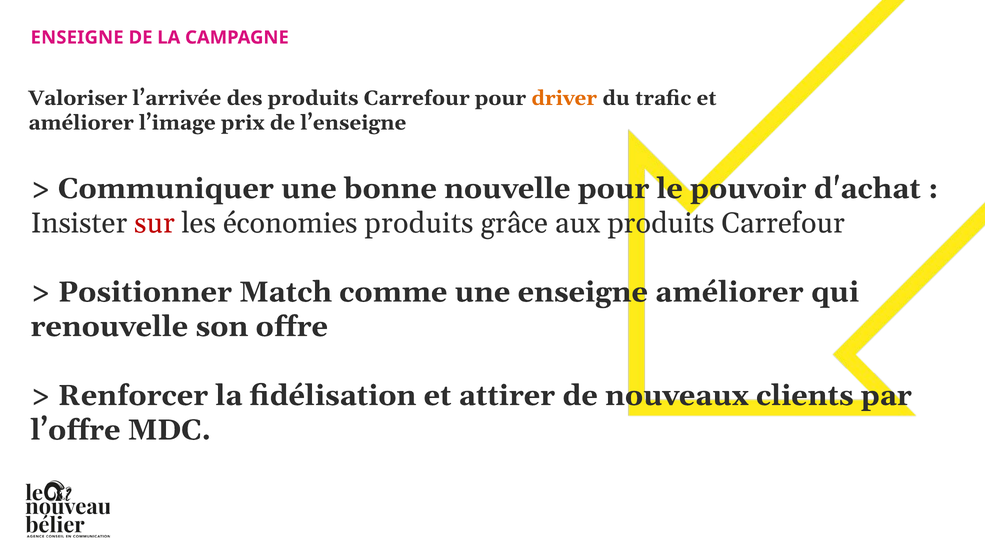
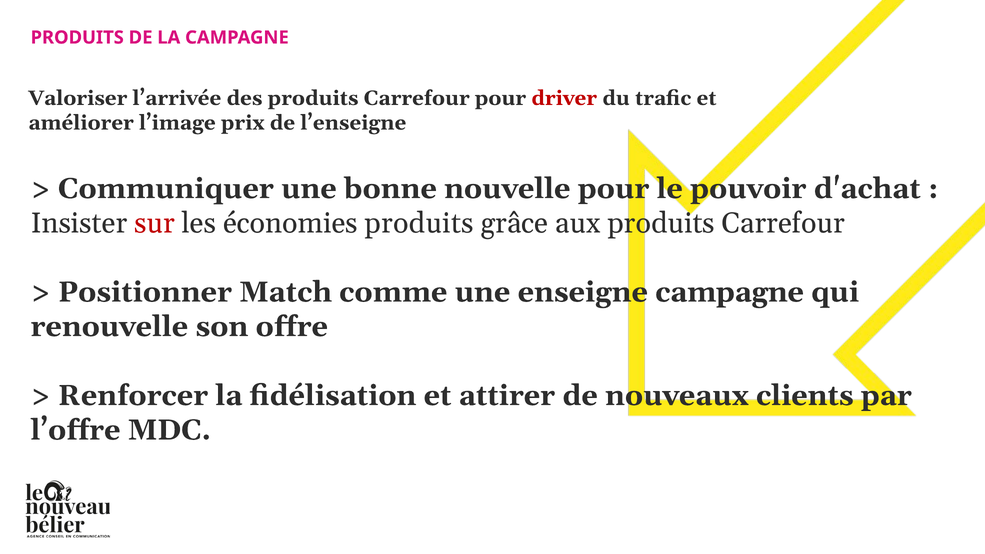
ENSEIGNE: ENSEIGNE -> PRODUITS (77, 38)
driver colour: orange -> red (564, 98)
enseigne améliorer: améliorer -> campagne (730, 292)
